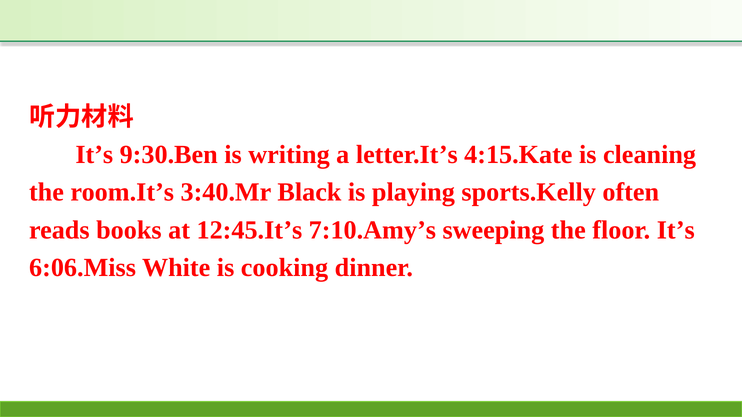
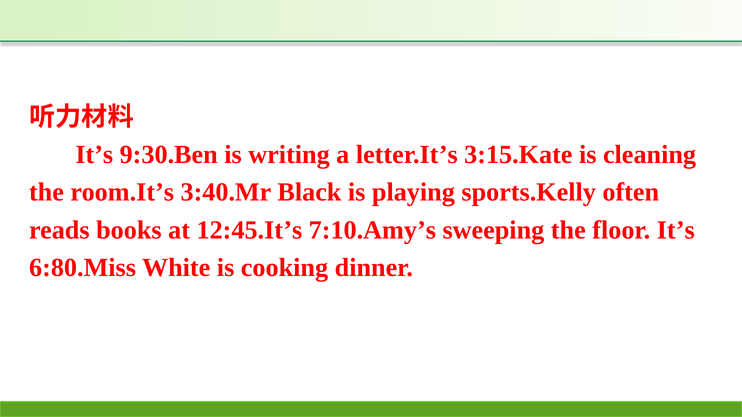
4:15.Kate: 4:15.Kate -> 3:15.Kate (518, 155)
6:06.Miss: 6:06.Miss -> 6:80.Miss (83, 268)
